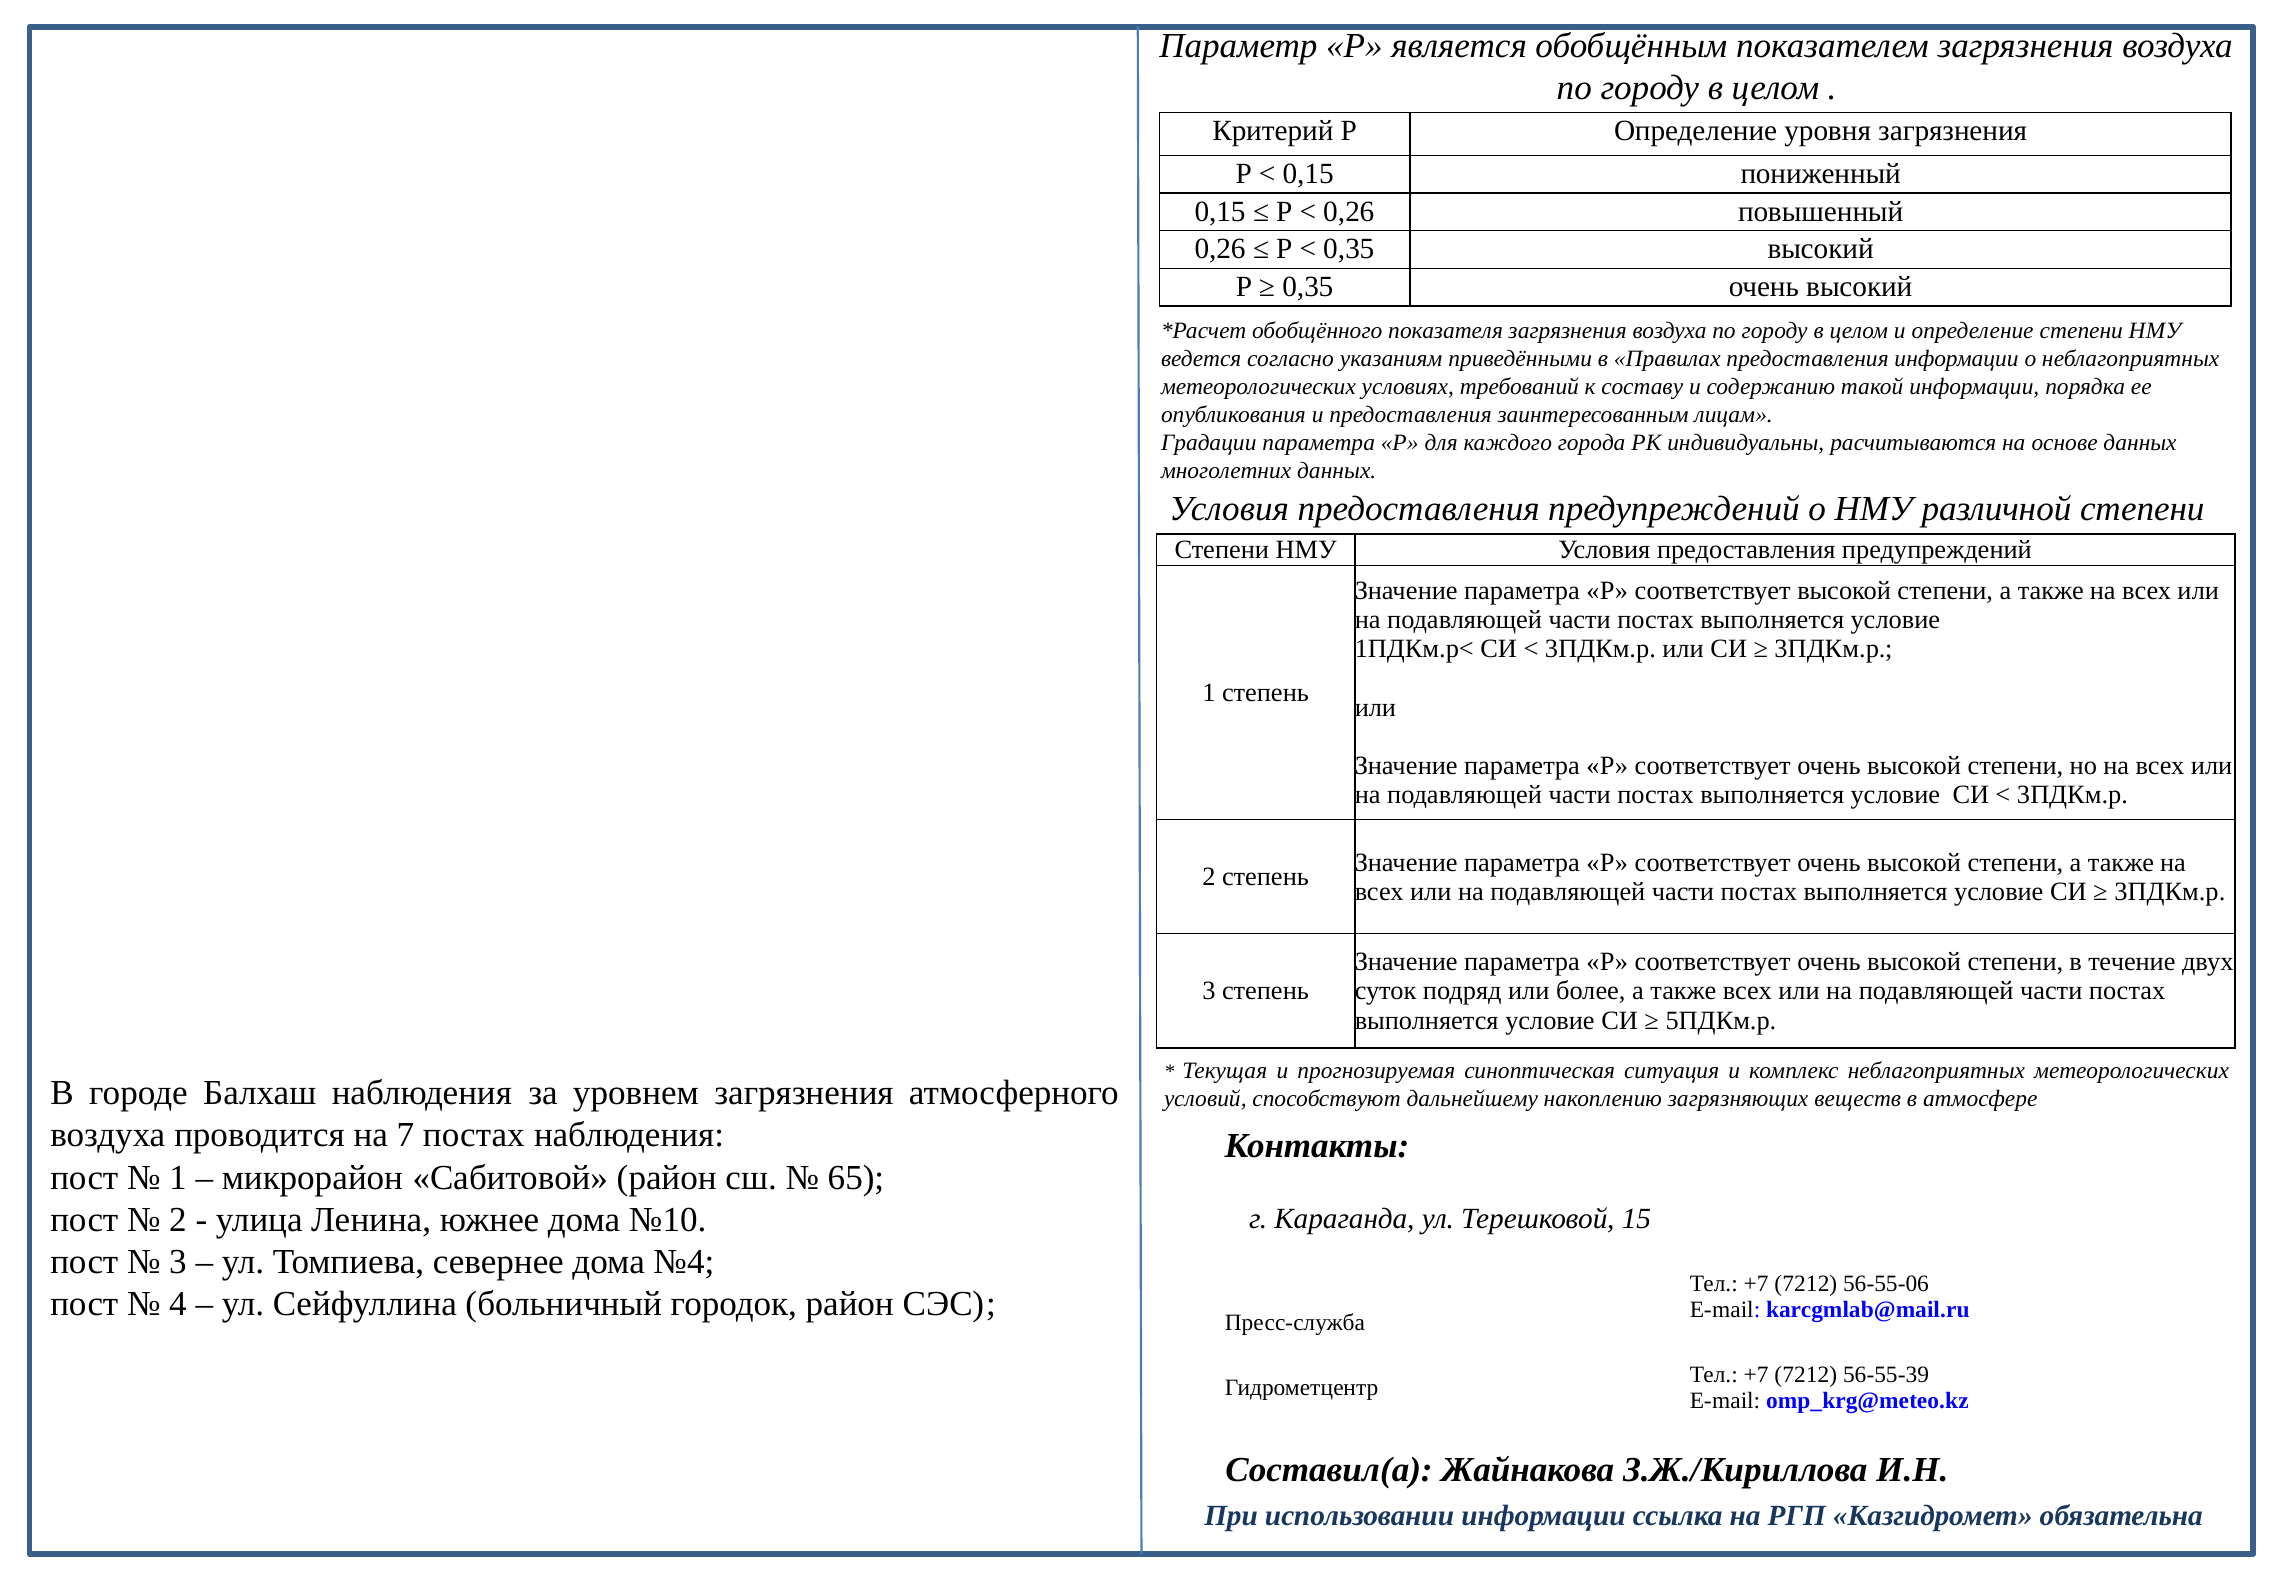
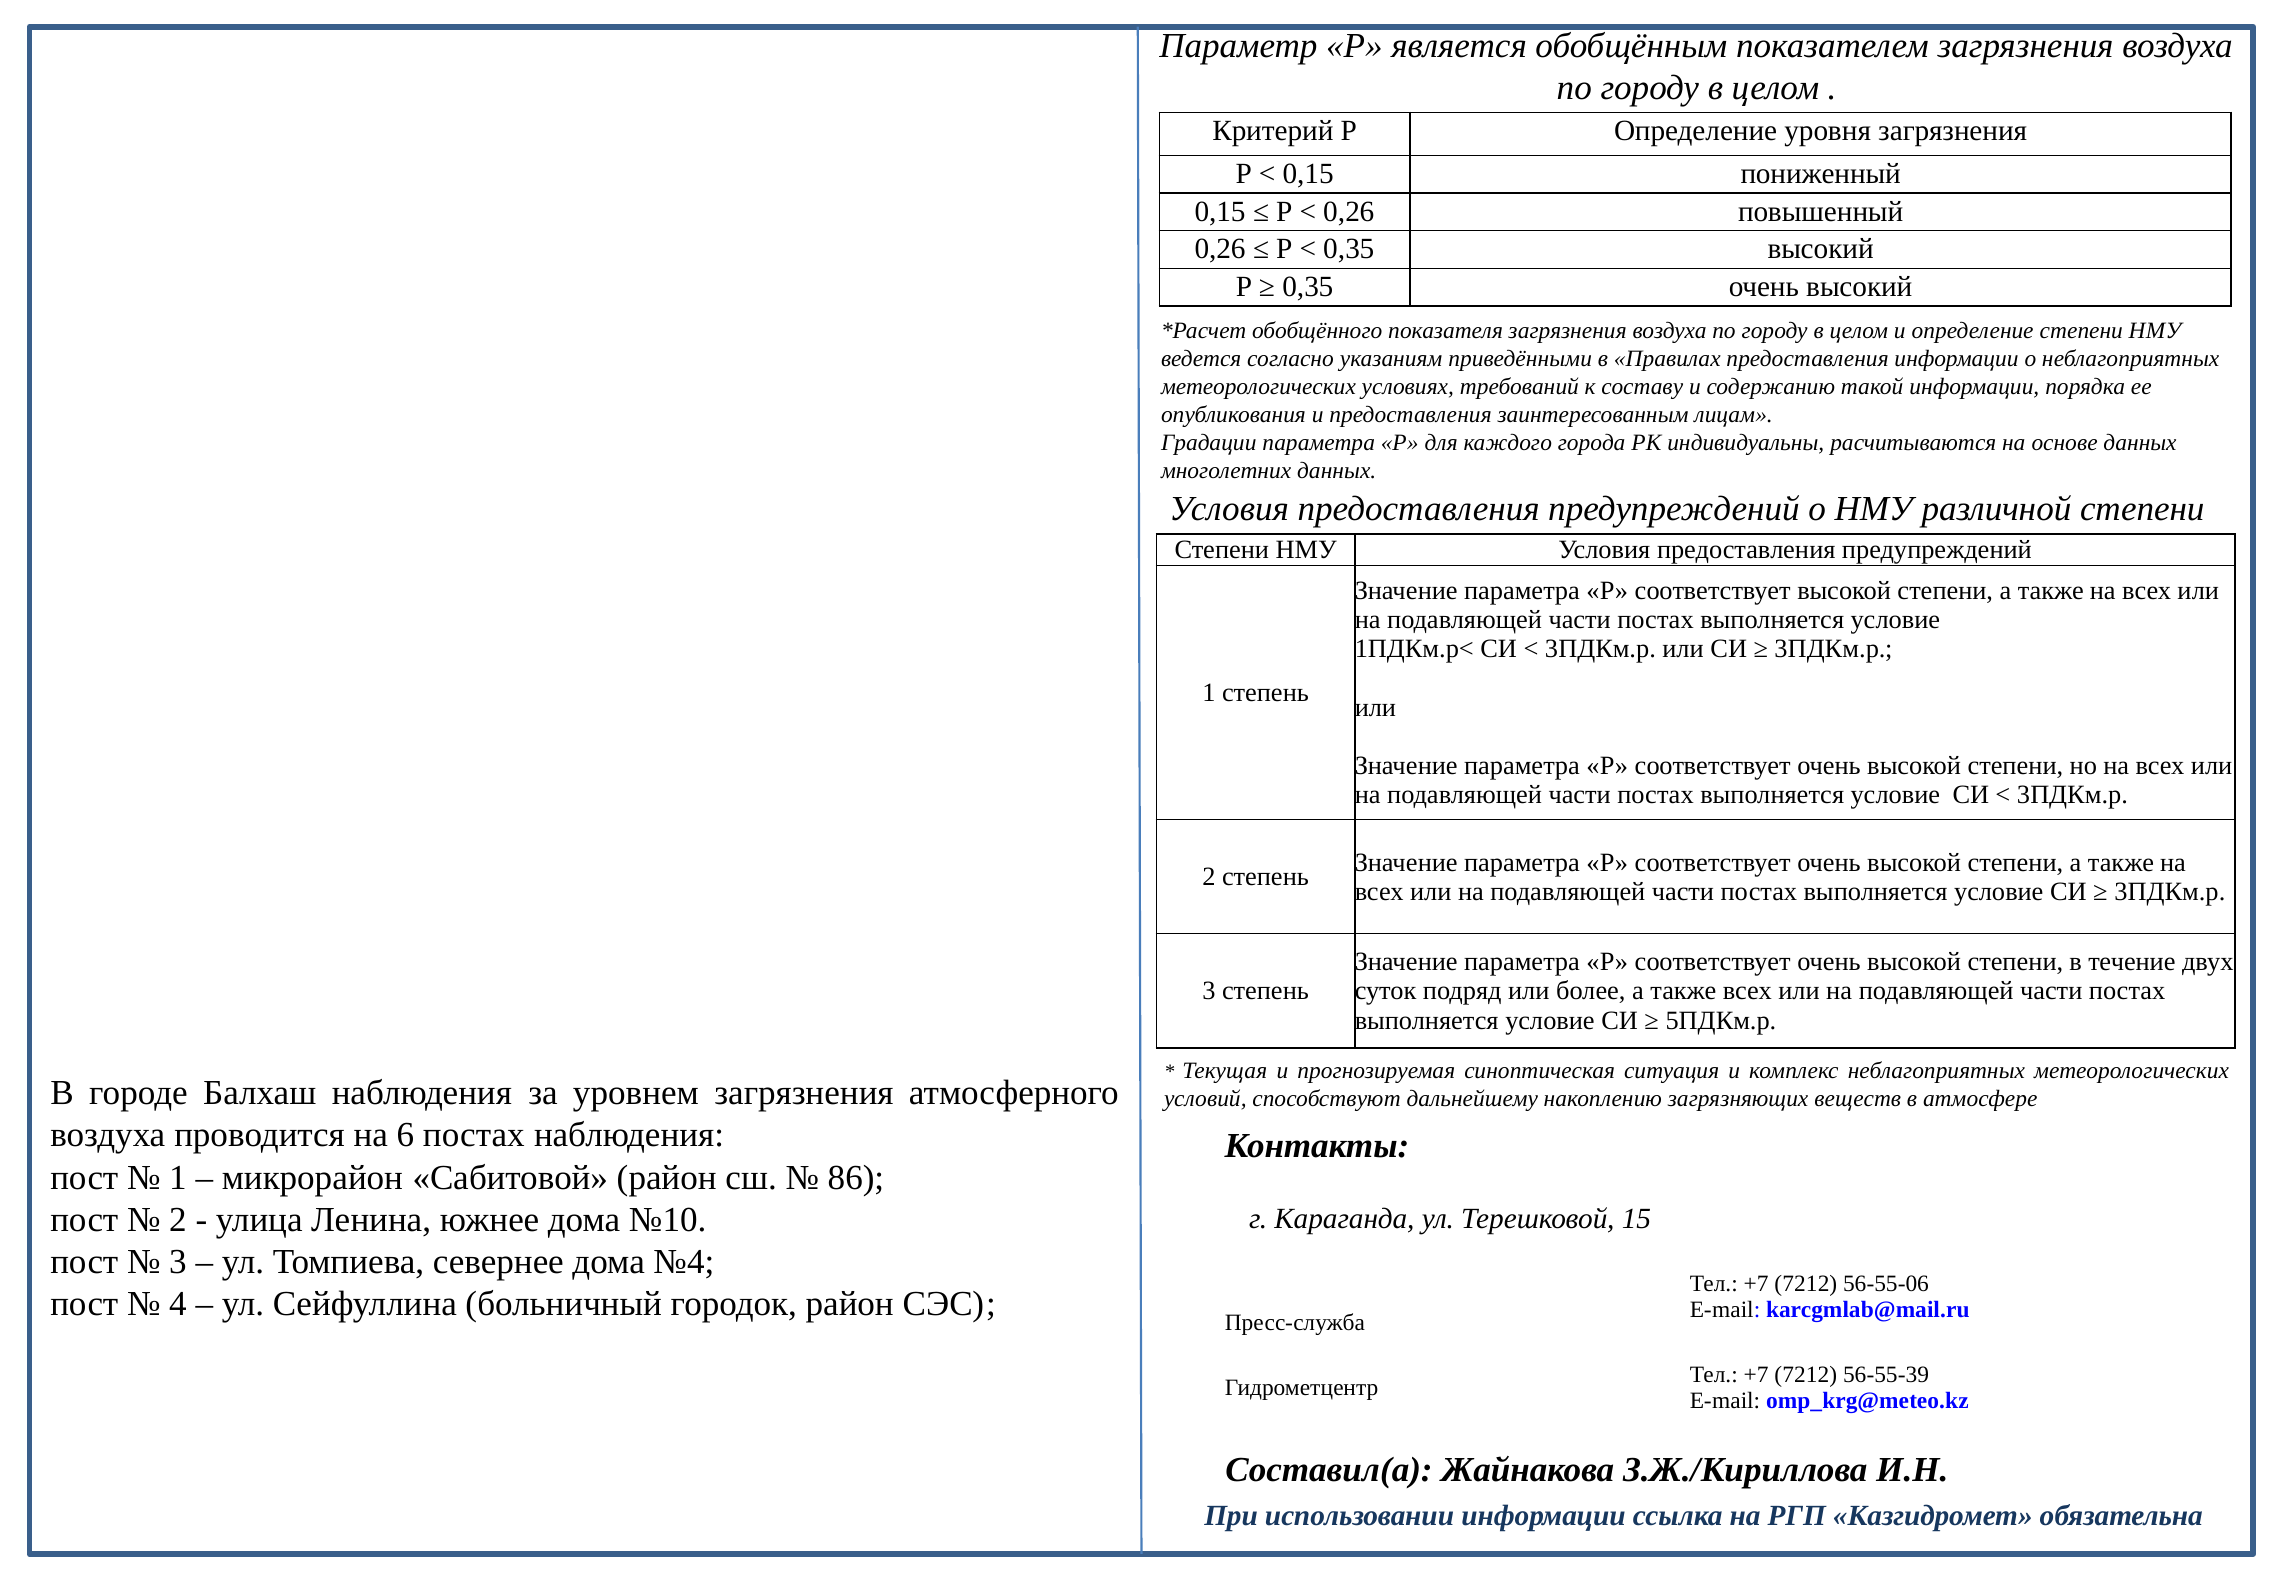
7: 7 -> 6 (405, 1135)
65: 65 -> 86 (856, 1177)
